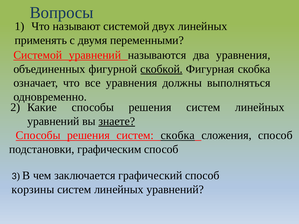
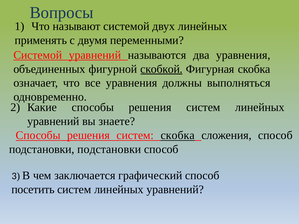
знаете underline: present -> none (117, 121)
подстановки графическим: графическим -> подстановки (109, 149)
корзины: корзины -> посетить (33, 190)
